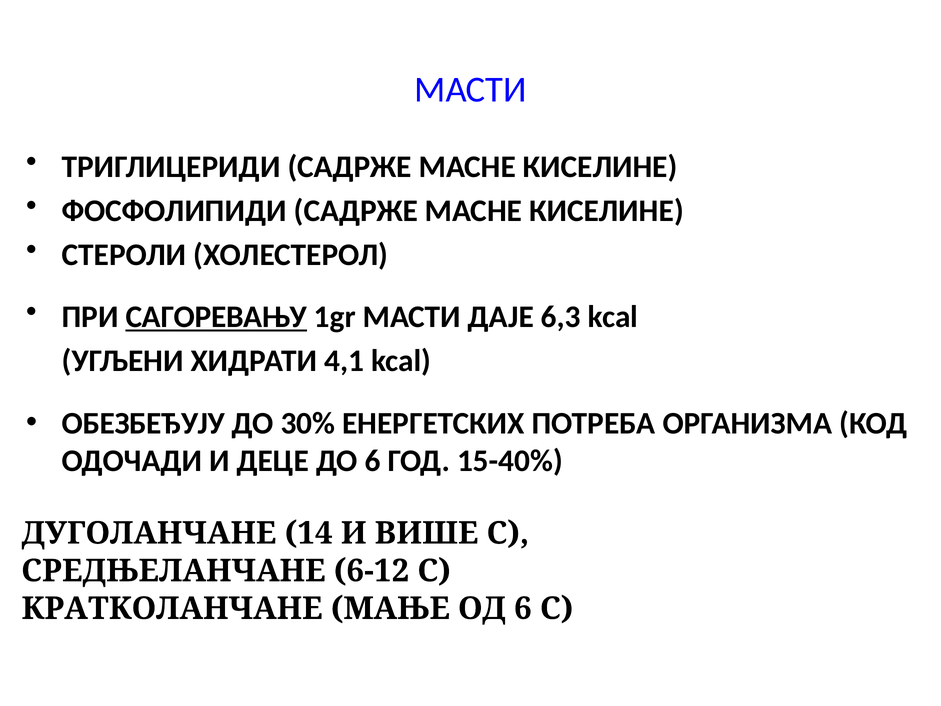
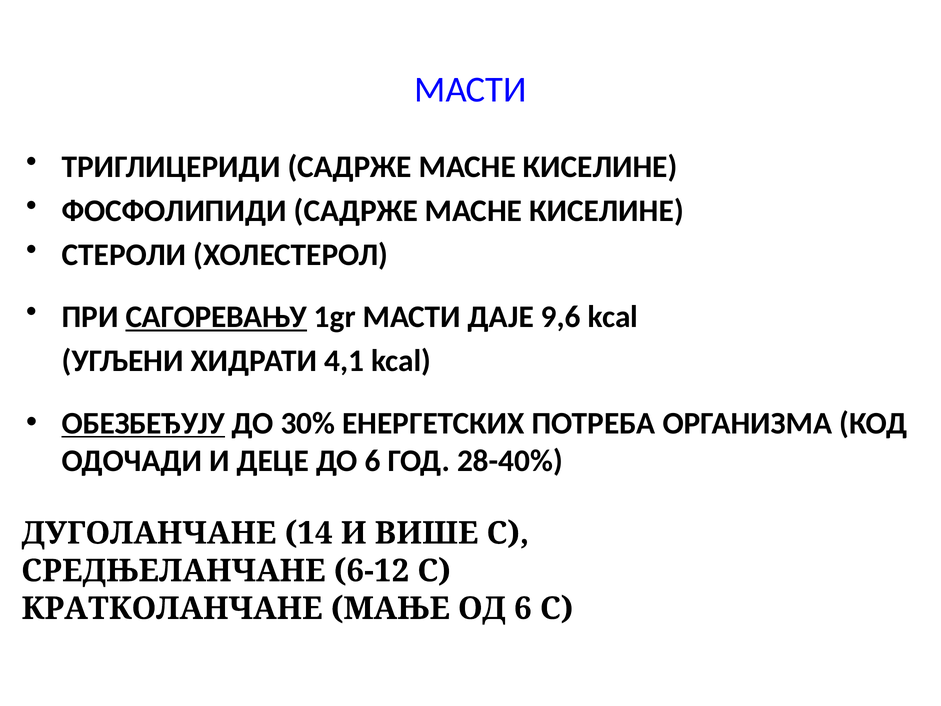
6,3: 6,3 -> 9,6 (561, 317)
ОБЕЗБЕЂУЈУ underline: none -> present (143, 423)
15-40%: 15-40% -> 28-40% (510, 461)
